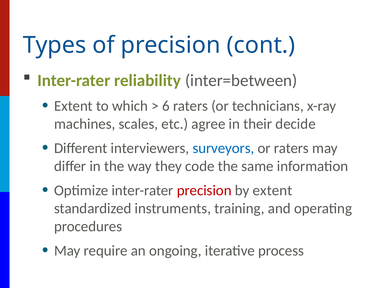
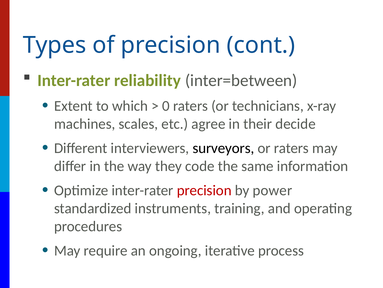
6: 6 -> 0 (166, 106)
surveyors colour: blue -> black (223, 148)
by extent: extent -> power (272, 190)
